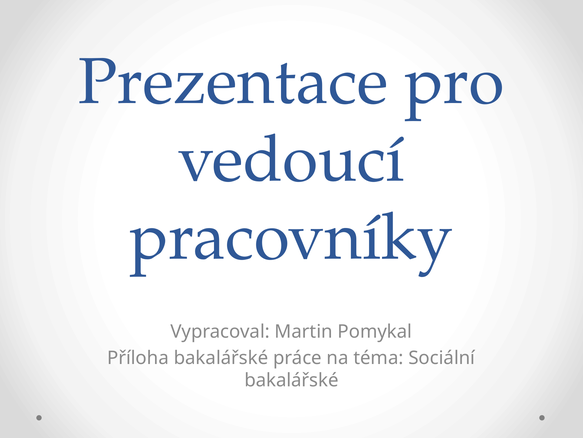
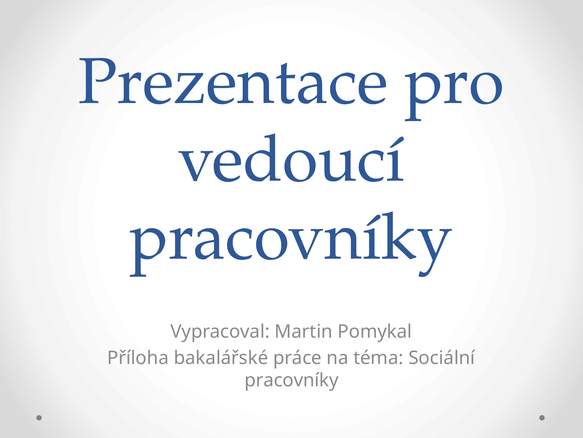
bakalářské: bakalářské -> pracovníky (291, 380)
